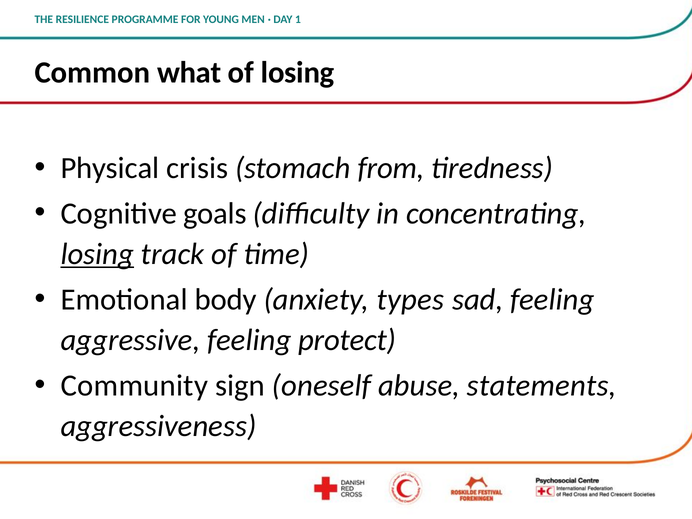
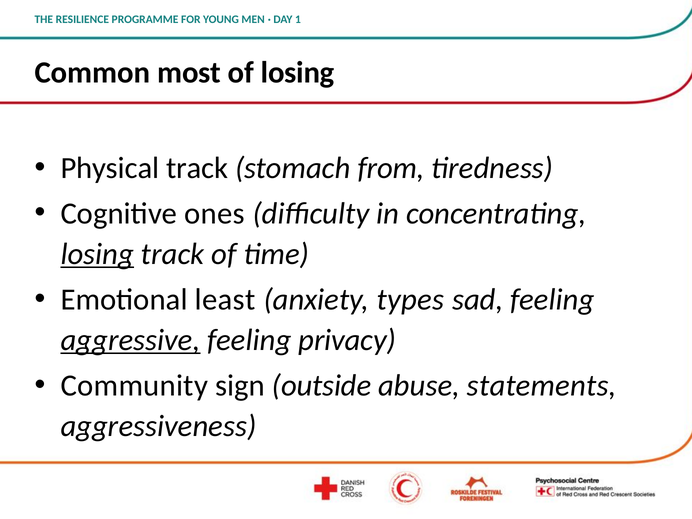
what: what -> most (189, 72)
Physical crisis: crisis -> track (197, 168)
goals: goals -> ones (215, 213)
body: body -> least (225, 299)
aggressive underline: none -> present (130, 340)
protect: protect -> privacy (347, 340)
oneself: oneself -> outside (322, 386)
